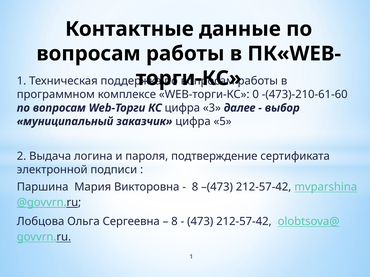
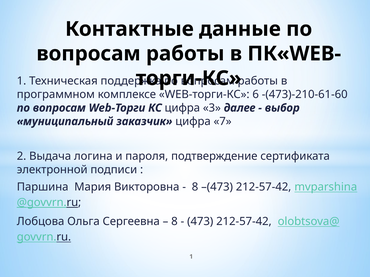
0: 0 -> 6 (256, 95)
5: 5 -> 7 (223, 122)
